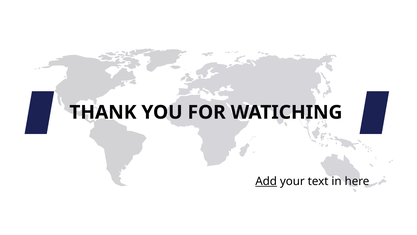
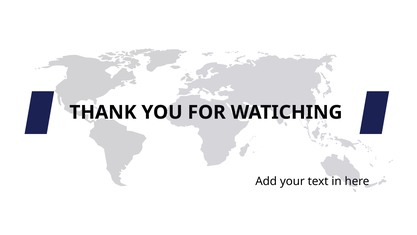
Add underline: present -> none (266, 181)
